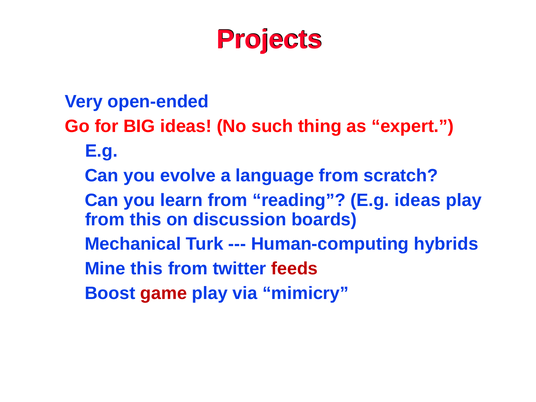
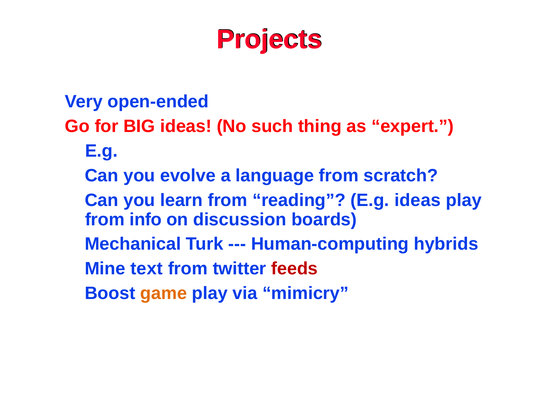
from this: this -> info (146, 219)
Mine this: this -> text (147, 269)
game colour: red -> orange (164, 293)
